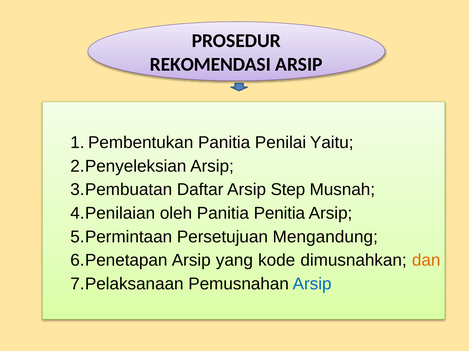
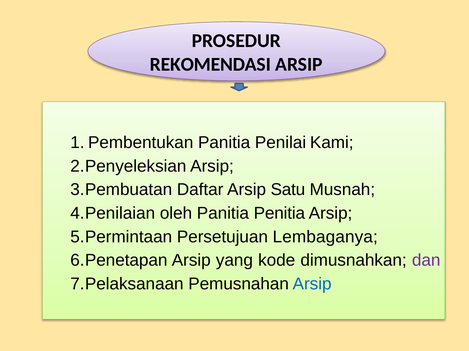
Yaitu: Yaitu -> Kami (332, 143)
Step: Step -> Satu (288, 190)
Mengandung: Mengandung -> Lembaganya (325, 237)
dan colour: orange -> purple (426, 261)
